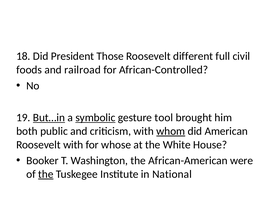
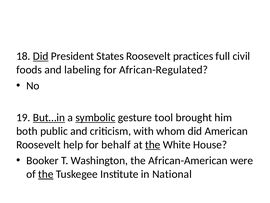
Did underline: none -> present (41, 56)
Those: Those -> States (110, 56)
different: different -> practices (193, 56)
railroad: railroad -> labeling (83, 70)
African-Controlled: African-Controlled -> African-Regulated (163, 70)
whom underline: present -> none (171, 131)
Roosevelt with: with -> help (73, 144)
whose: whose -> behalf (116, 144)
the underline: none -> present (153, 144)
